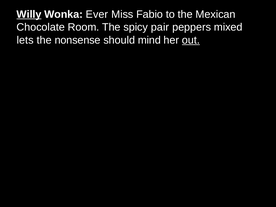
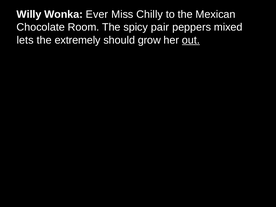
Willy underline: present -> none (29, 14)
Fabio: Fabio -> Chilly (150, 14)
nonsense: nonsense -> extremely (78, 40)
mind: mind -> grow (149, 40)
